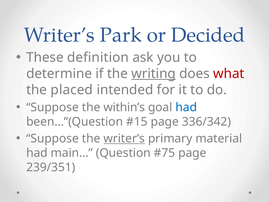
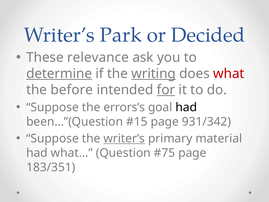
definition: definition -> relevance (98, 57)
determine underline: none -> present (59, 74)
placed: placed -> before (72, 90)
for underline: none -> present (166, 90)
within’s: within’s -> errors’s (124, 107)
had colour: blue -> black (186, 107)
336/342: 336/342 -> 931/342 (206, 122)
main…: main… -> what… (72, 153)
239/351: 239/351 -> 183/351 (51, 167)
